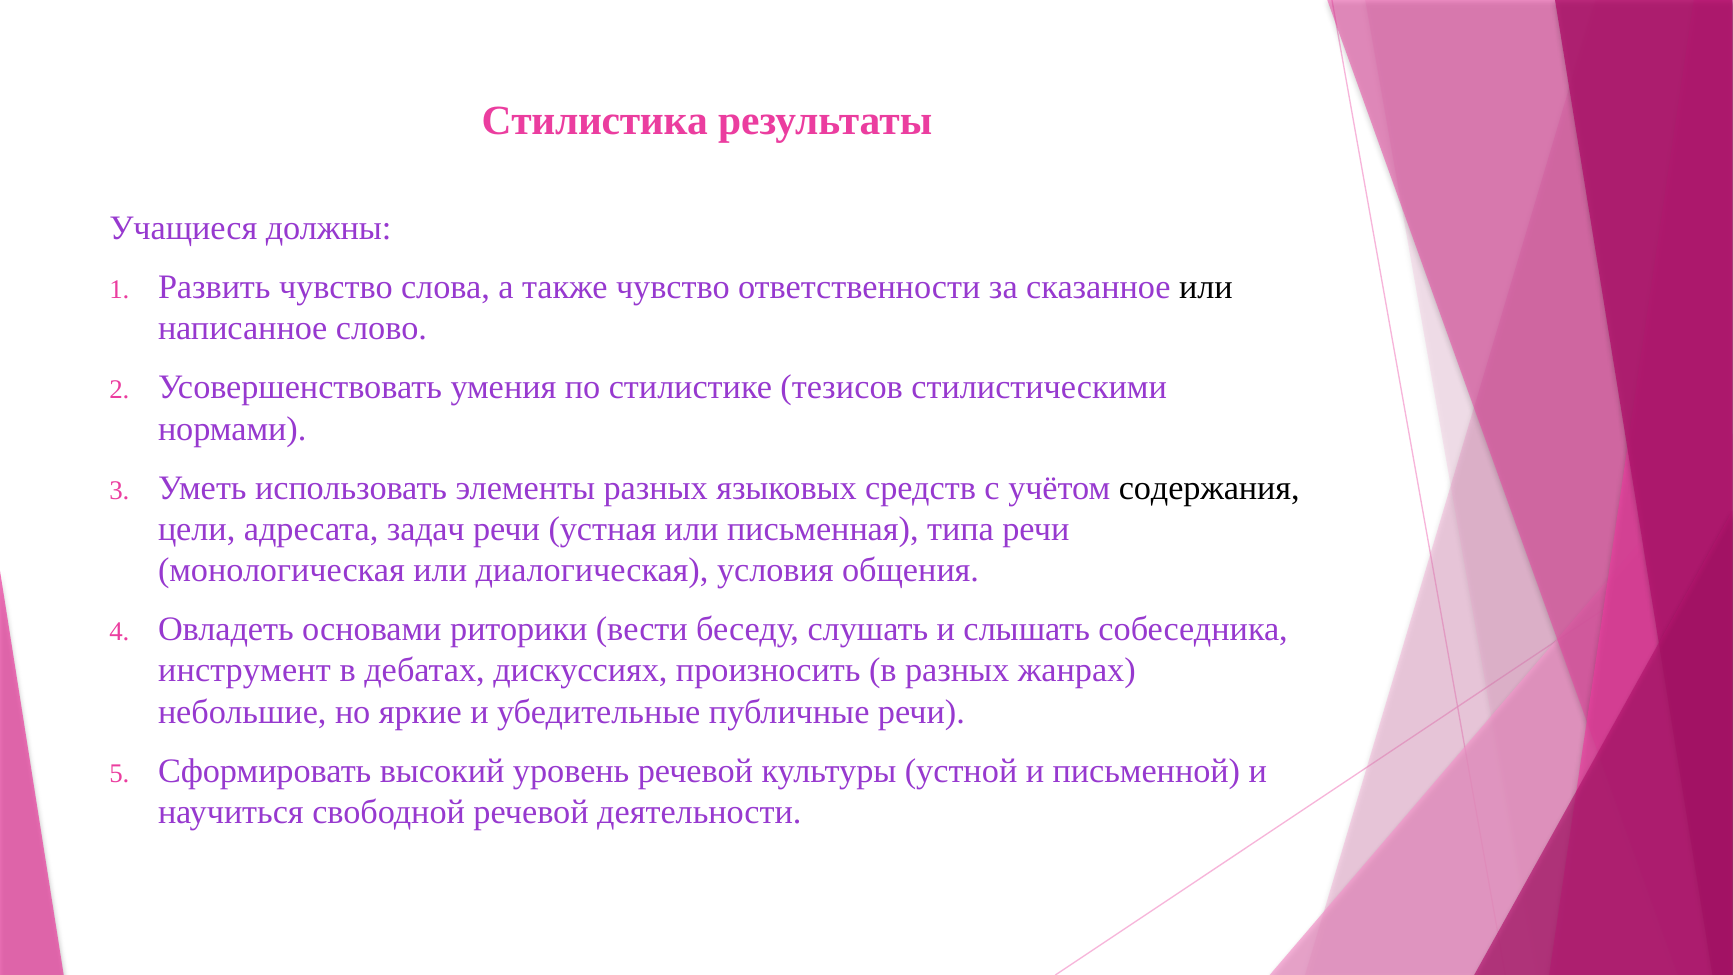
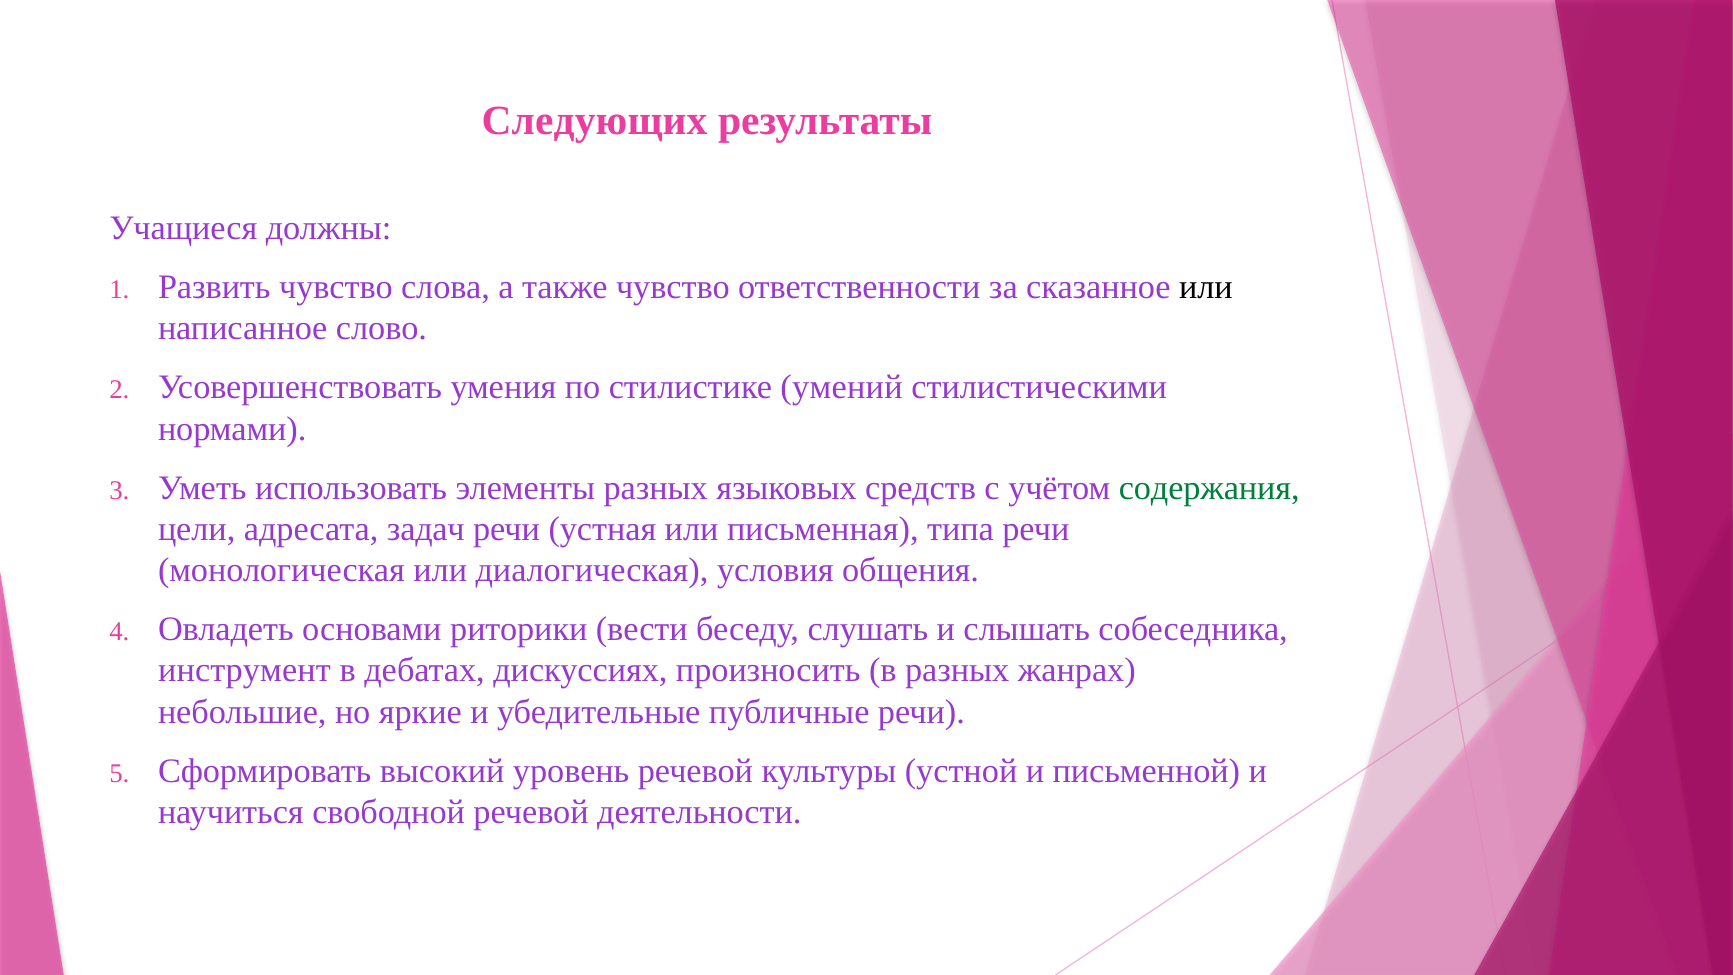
Стилистика: Стилистика -> Следующих (595, 121)
тезисов: тезисов -> умений (842, 388)
содержания colour: black -> green (1209, 488)
